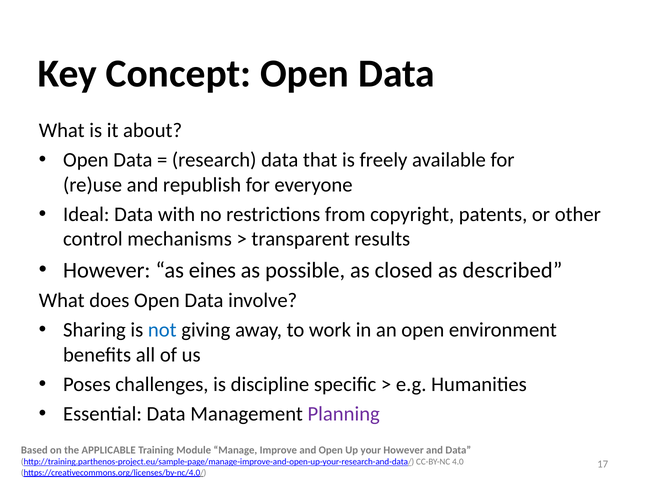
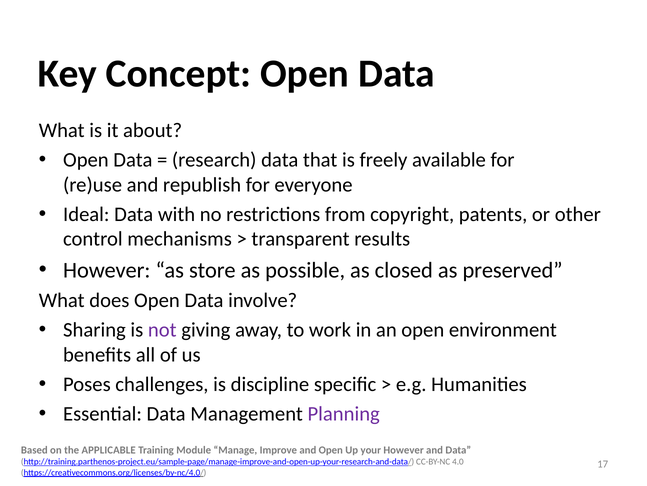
eines: eines -> store (212, 270)
described: described -> preserved (513, 270)
not colour: blue -> purple (162, 330)
